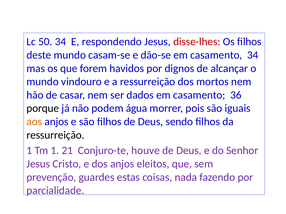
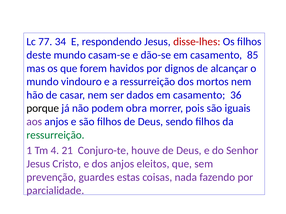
50: 50 -> 77 (45, 42)
casamento 34: 34 -> 85 (253, 55)
água: água -> obra (136, 109)
aos colour: orange -> purple (34, 122)
ressurreição colour: black -> green (56, 135)
Tm 1: 1 -> 4 (55, 151)
